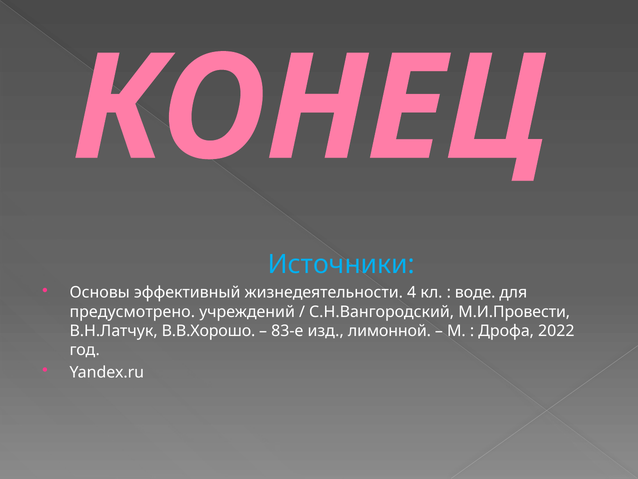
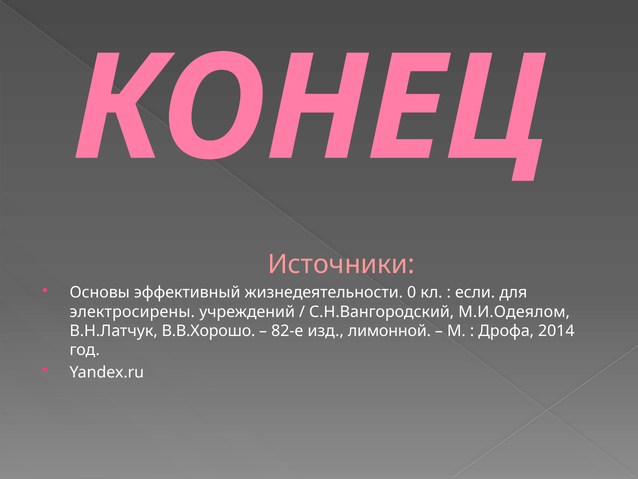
Источники colour: light blue -> pink (341, 264)
4: 4 -> 0 (412, 292)
воде: воде -> если (475, 292)
предусмотрено: предусмотрено -> электросирены (132, 311)
М.И.Провести: М.И.Провести -> М.И.Одеялом (514, 311)
83-е: 83-е -> 82-е (287, 331)
2022: 2022 -> 2014 (556, 331)
